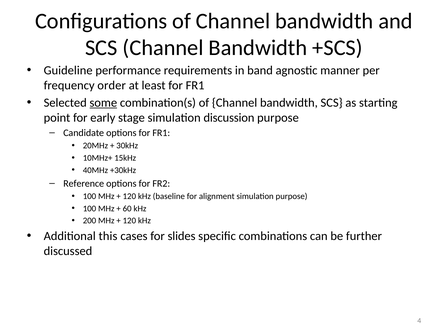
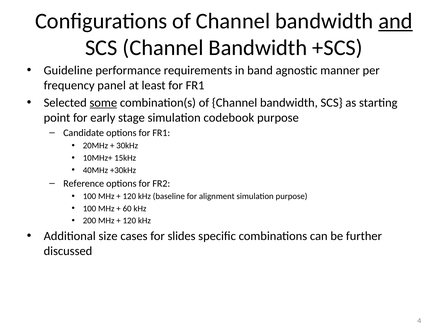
and underline: none -> present (396, 21)
order: order -> panel (112, 85)
discussion: discussion -> codebook (229, 118)
this: this -> size (108, 236)
